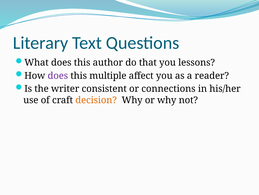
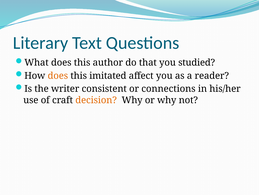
lessons: lessons -> studied (197, 62)
does colour: purple -> orange (58, 75)
multiple: multiple -> imitated (108, 75)
